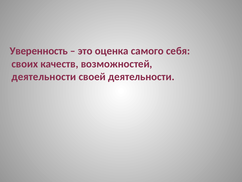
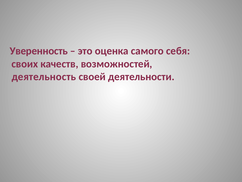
деятельности: деятельности -> деятельность (44, 77)
